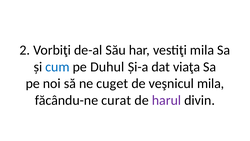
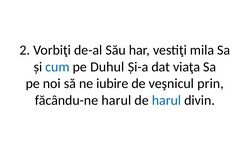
cuget: cuget -> iubire (112, 83)
veşnicul mila: mila -> prin (211, 83)
făcându-ne curat: curat -> harul (116, 100)
harul colour: purple -> blue (167, 100)
